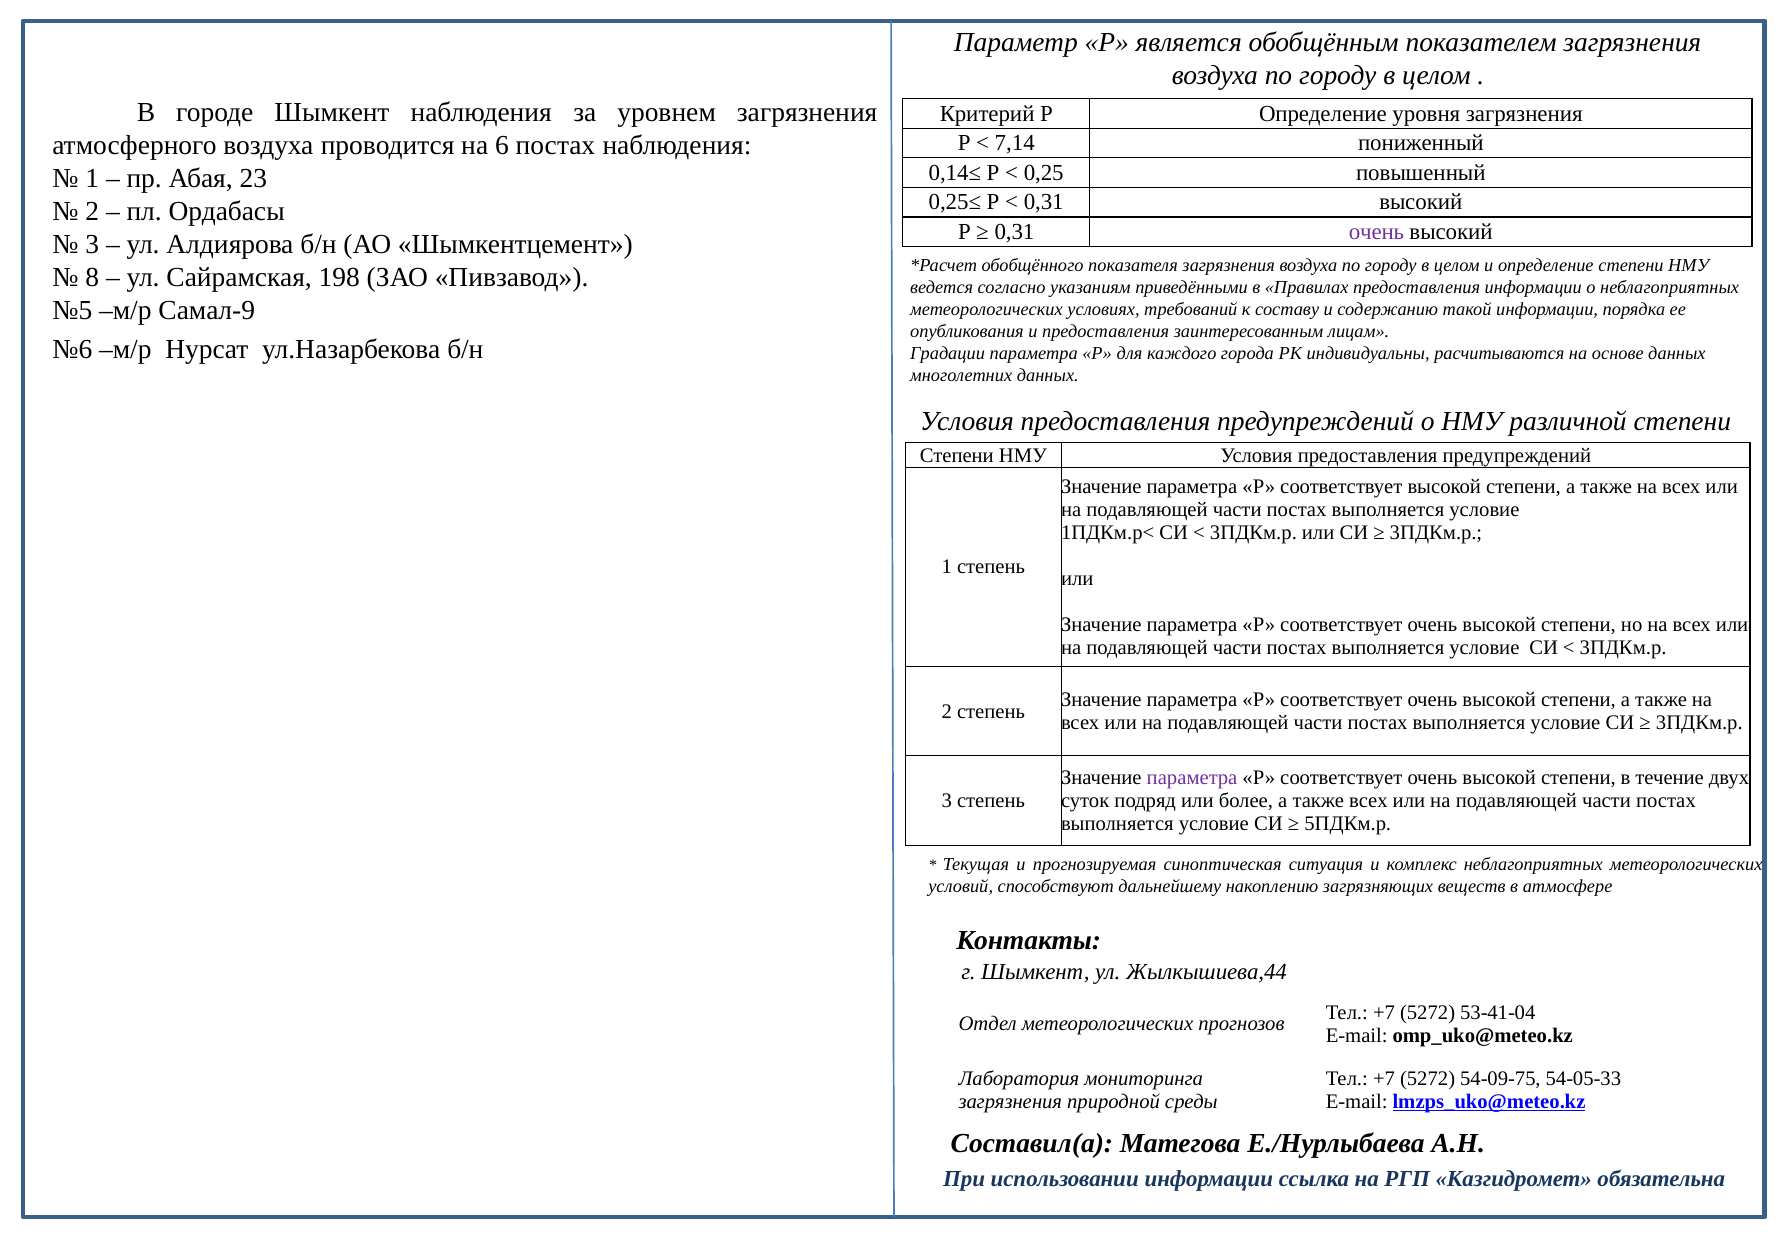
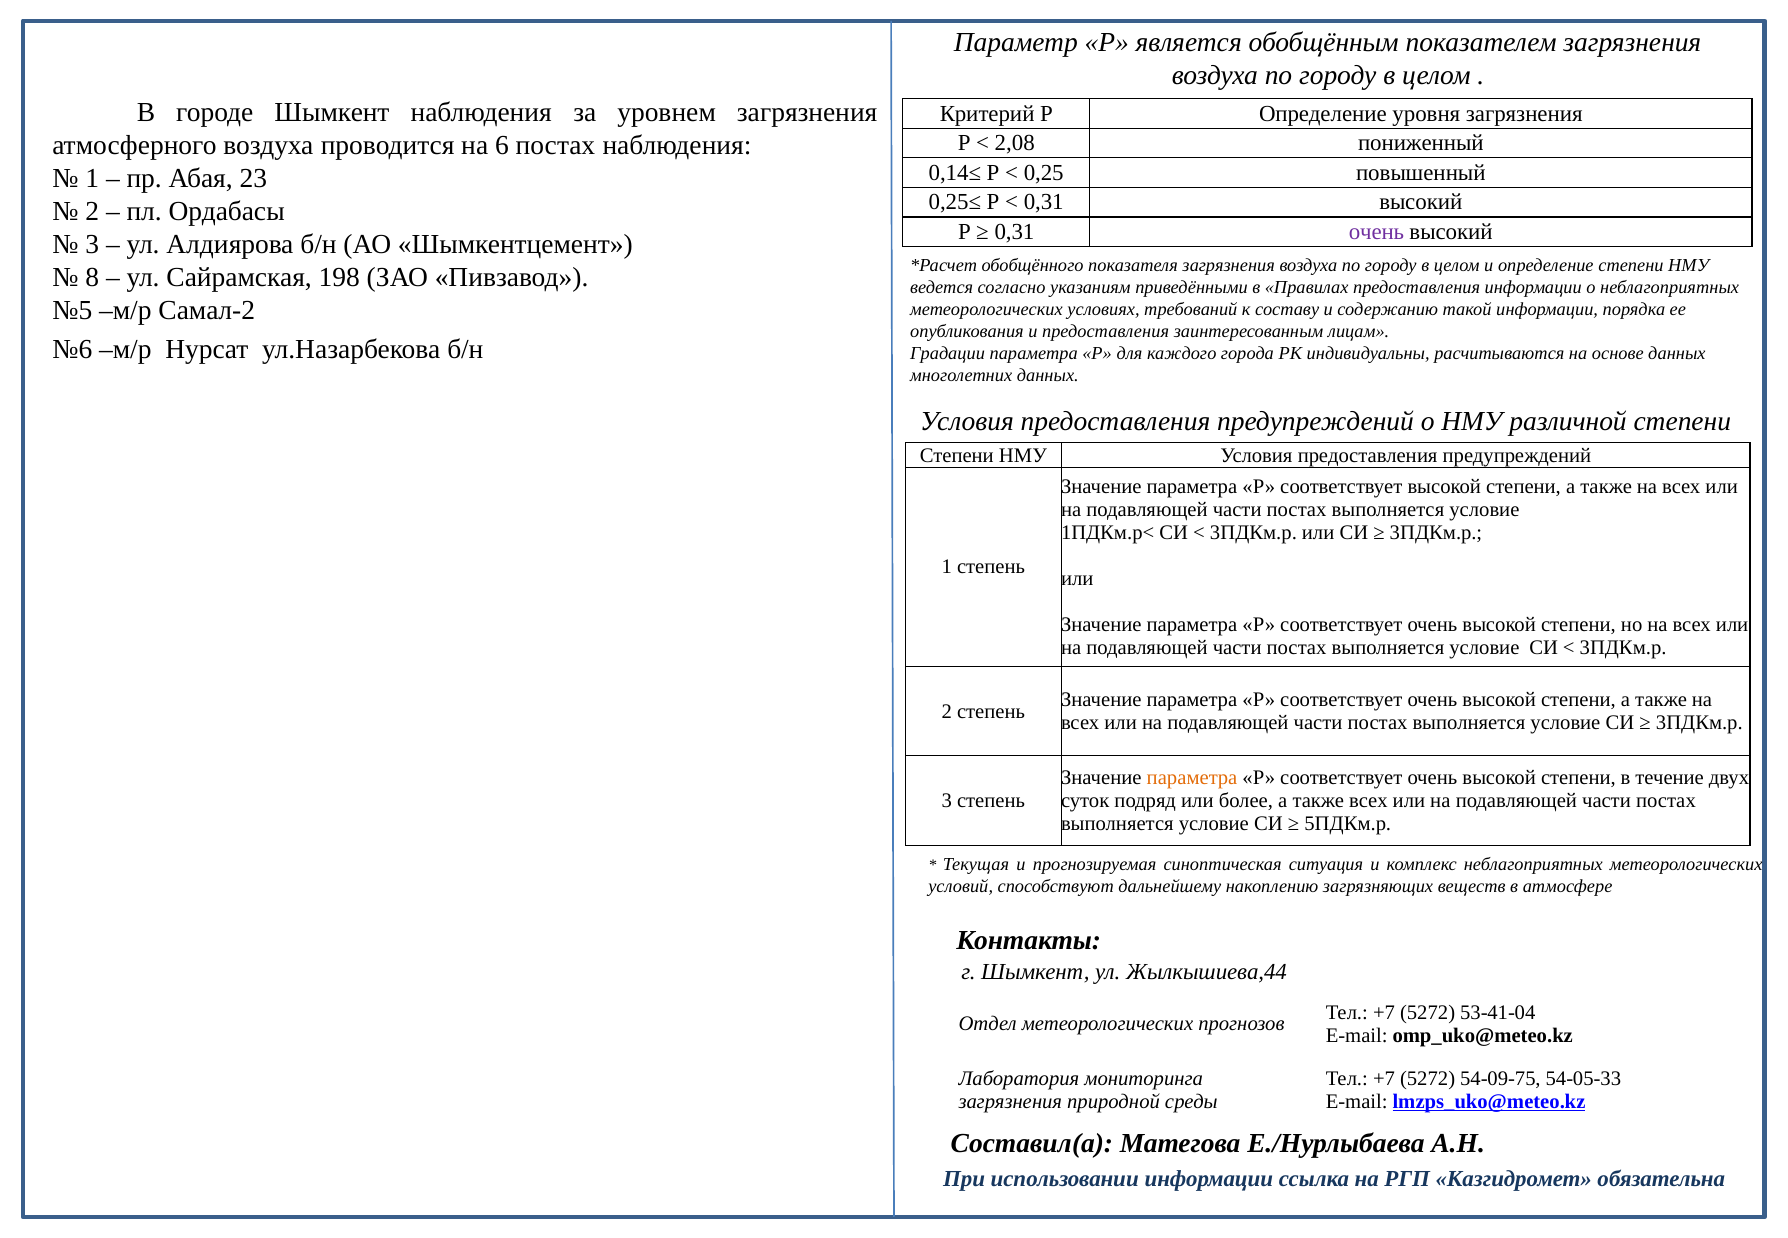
7,14: 7,14 -> 2,08 (1015, 143)
Самал-9: Самал-9 -> Самал-2 (207, 311)
параметра colour: purple -> orange (1192, 778)
